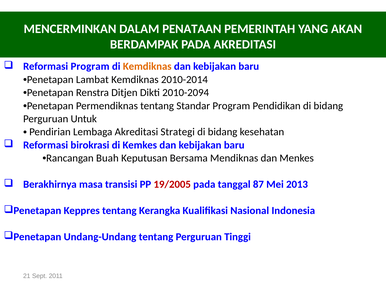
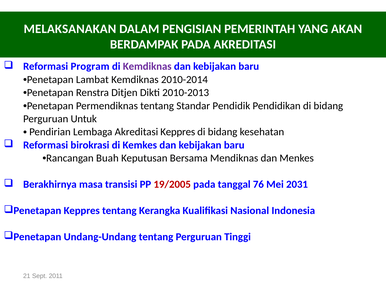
MENCERMINKAN: MENCERMINKAN -> MELAKSANAKAN (70, 29)
PENATAAN: PENATAAN -> PENGISIAN (192, 29)
Kemdiknas colour: orange -> purple (147, 67)
2010-2094: 2010-2094 -> 2010-2013 (186, 93)
Standar Program: Program -> Pendidik (231, 106)
Akreditasi Strategi: Strategi -> Keppres (178, 132)
87: 87 -> 76 (258, 185)
2013: 2013 -> 2031 (297, 185)
